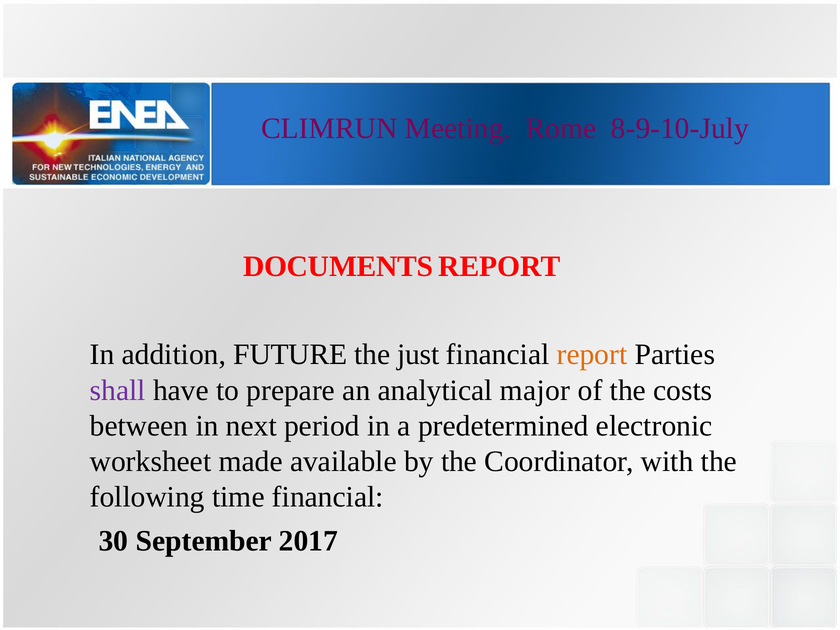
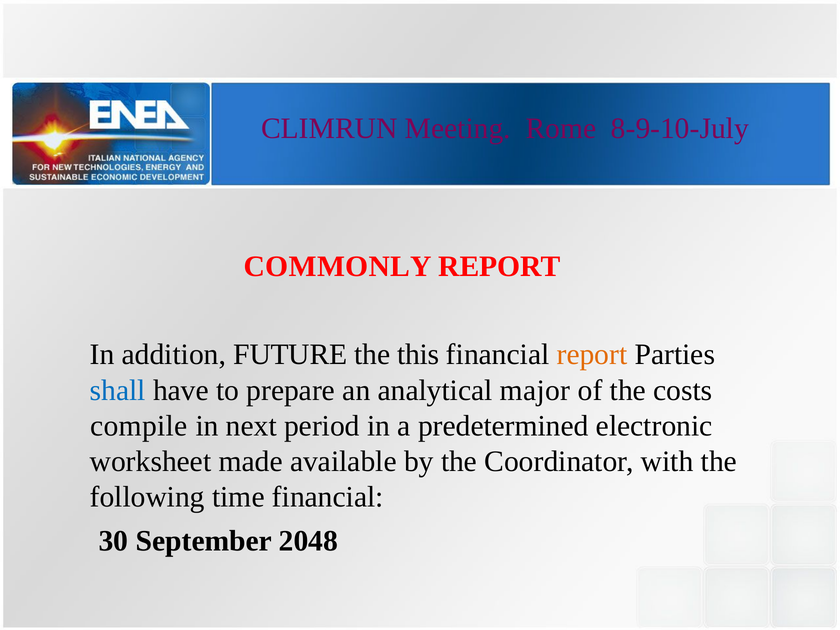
DOCUMENTS: DOCUMENTS -> COMMONLY (338, 267)
just: just -> this (418, 355)
shall colour: purple -> blue (118, 390)
between: between -> compile (139, 426)
2017: 2017 -> 2048 (308, 541)
